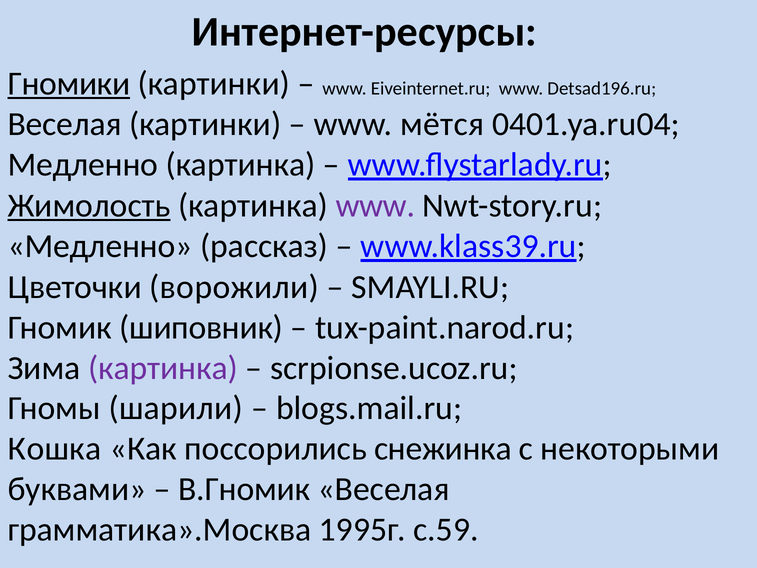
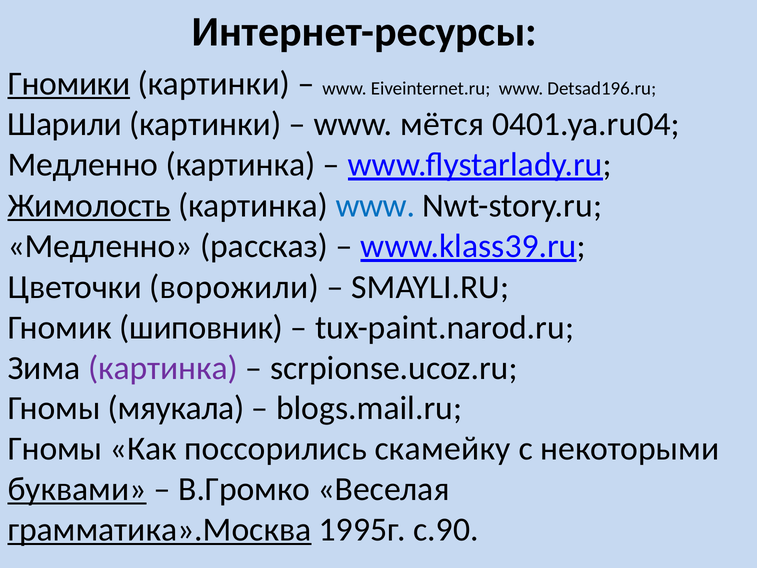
Веселая: Веселая -> Шарили (65, 124)
www colour: purple -> blue (375, 206)
шарили: шарили -> мяукала (176, 408)
Кошка: Кошка -> Гномы (55, 449)
снежинка: снежинка -> скамейку (443, 449)
буквами underline: none -> present (77, 489)
В.Гномик: В.Гномик -> В.Громко (244, 489)
грамматика».Москва underline: none -> present (159, 529)
с.59: с.59 -> с.90 (446, 529)
